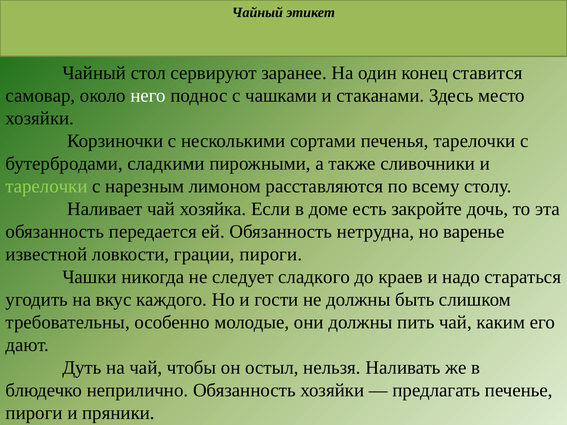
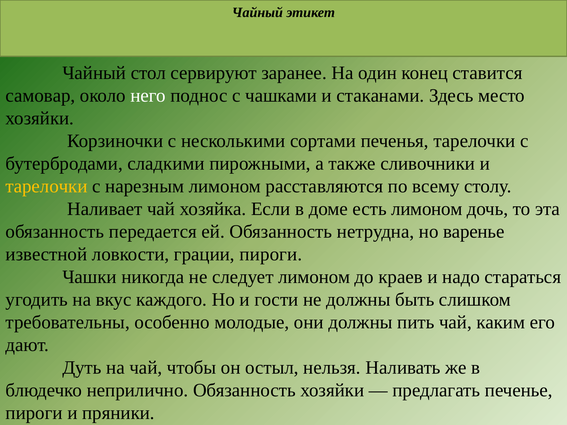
тарелочки colour: light green -> yellow (47, 187)
есть закройте: закройте -> лимоном (427, 209)
следует сладкого: сладкого -> лимоном (314, 277)
